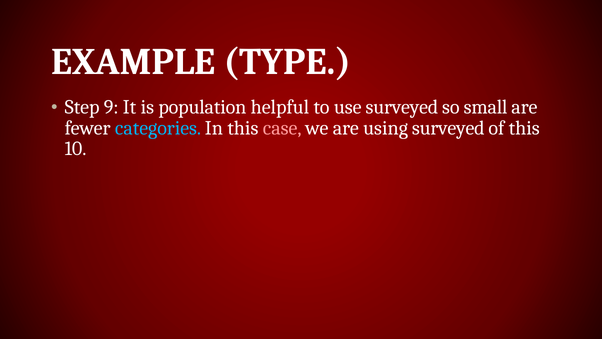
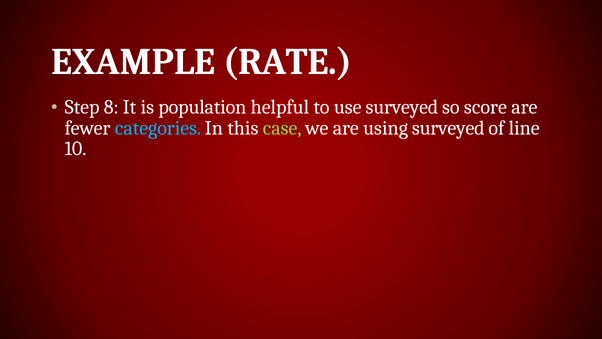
TYPE: TYPE -> RATE (288, 62)
9: 9 -> 8 (111, 107)
small: small -> score (485, 107)
case colour: pink -> light green (282, 128)
of this: this -> line (524, 128)
